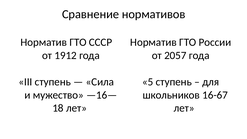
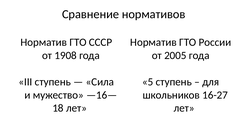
1912: 1912 -> 1908 (66, 55)
2057: 2057 -> 2005 (175, 55)
16-67: 16-67 -> 16-27 (215, 95)
